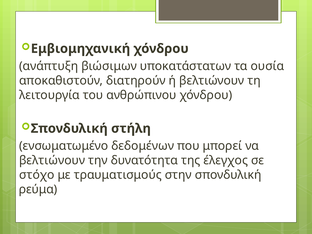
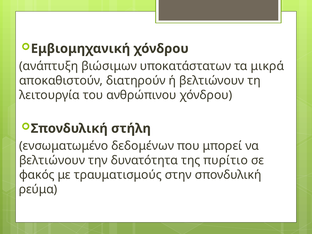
ουσία: ουσία -> μικρά (267, 66)
έλεγχος: έλεγχος -> πυρίτιο (226, 160)
στόχο: στόχο -> φακός (37, 175)
